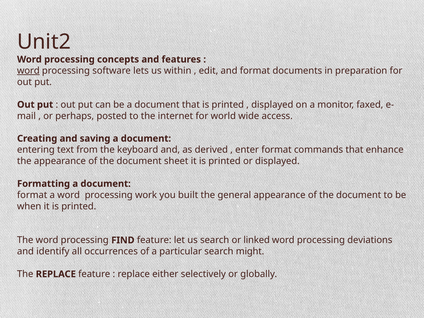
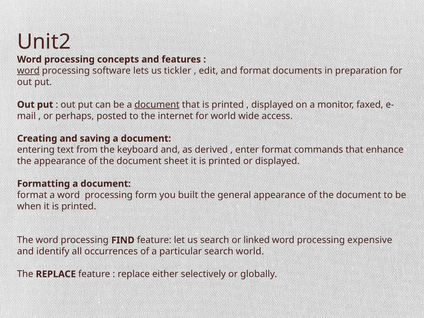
within: within -> tickler (178, 71)
document underline: none -> present (157, 105)
work: work -> form (146, 195)
deviations: deviations -> expensive (370, 240)
search might: might -> world (250, 252)
